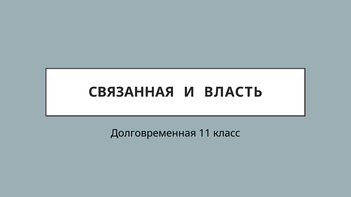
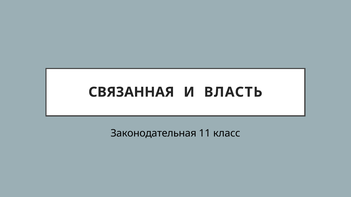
Долговременная: Долговременная -> Законодательная (153, 133)
